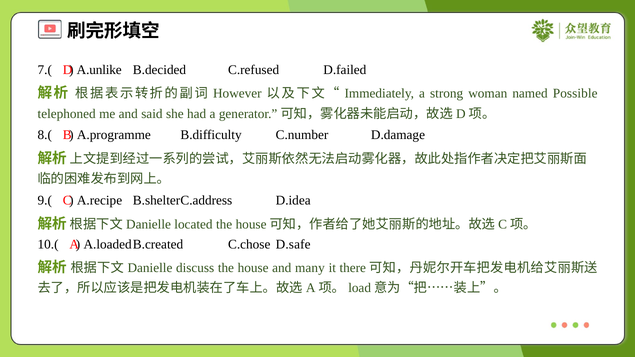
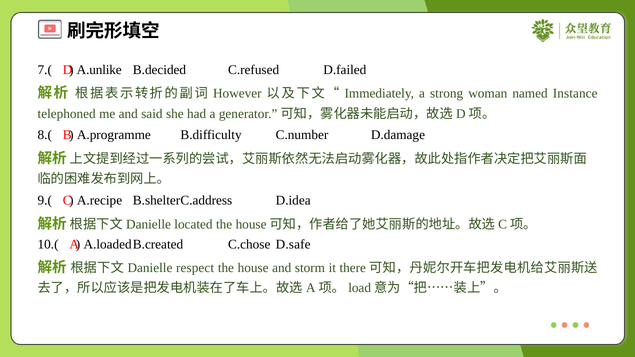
Possible: Possible -> Instance (575, 94)
discuss: discuss -> respect (195, 268)
many: many -> storm (310, 268)
